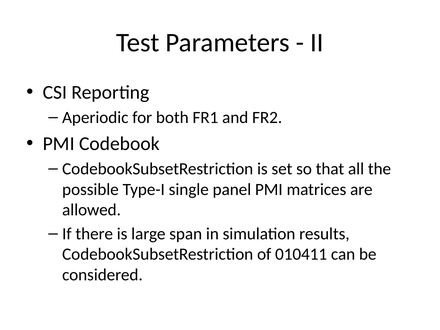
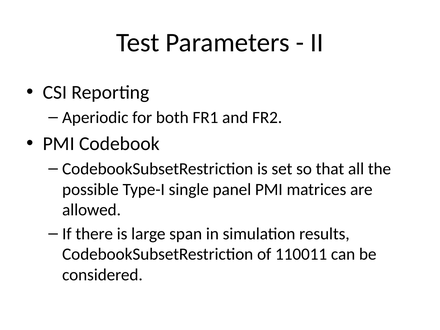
010411: 010411 -> 110011 (301, 254)
